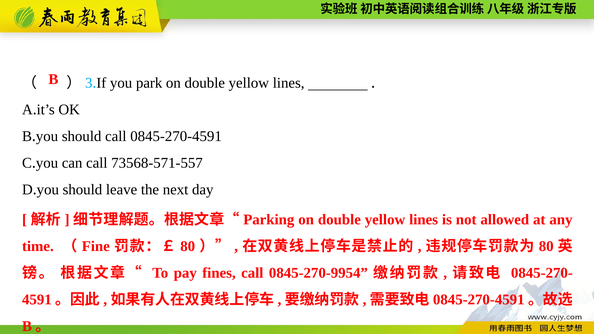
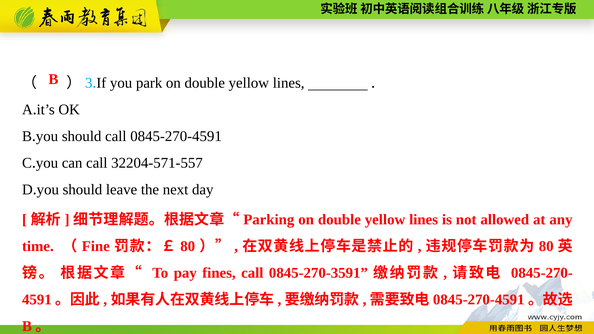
73568-571-557: 73568-571-557 -> 32204-571-557 (157, 163)
0845-270-9954: 0845-270-9954 -> 0845-270-3591 (318, 273)
